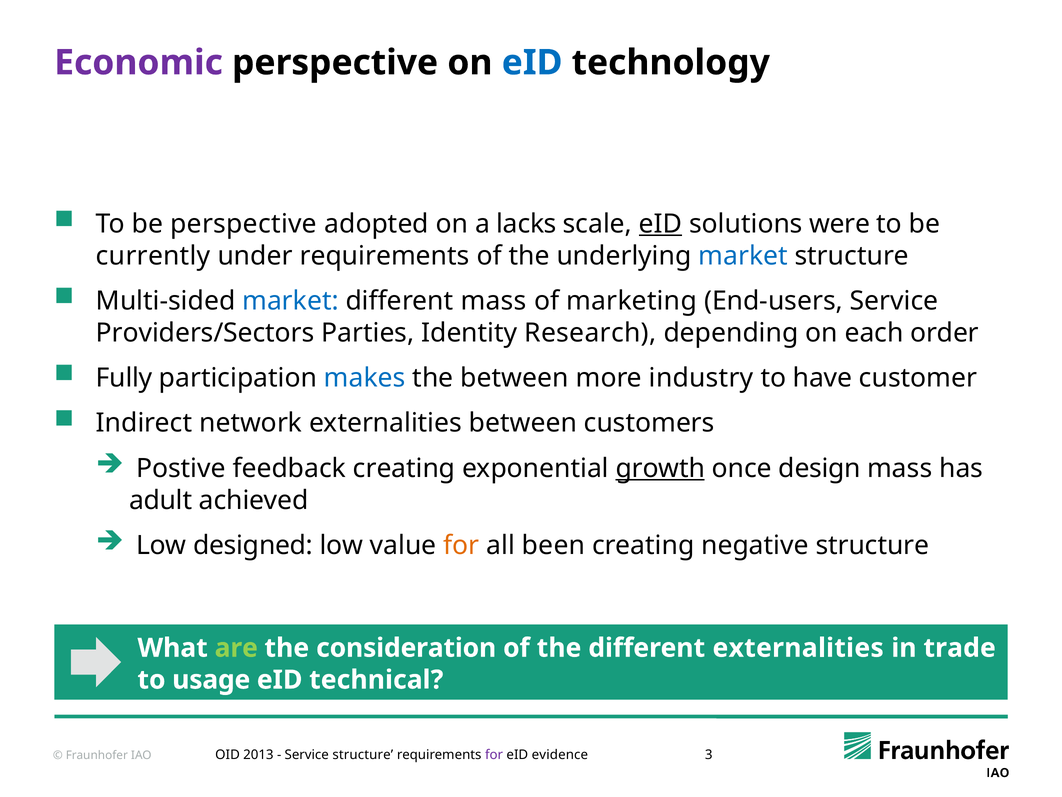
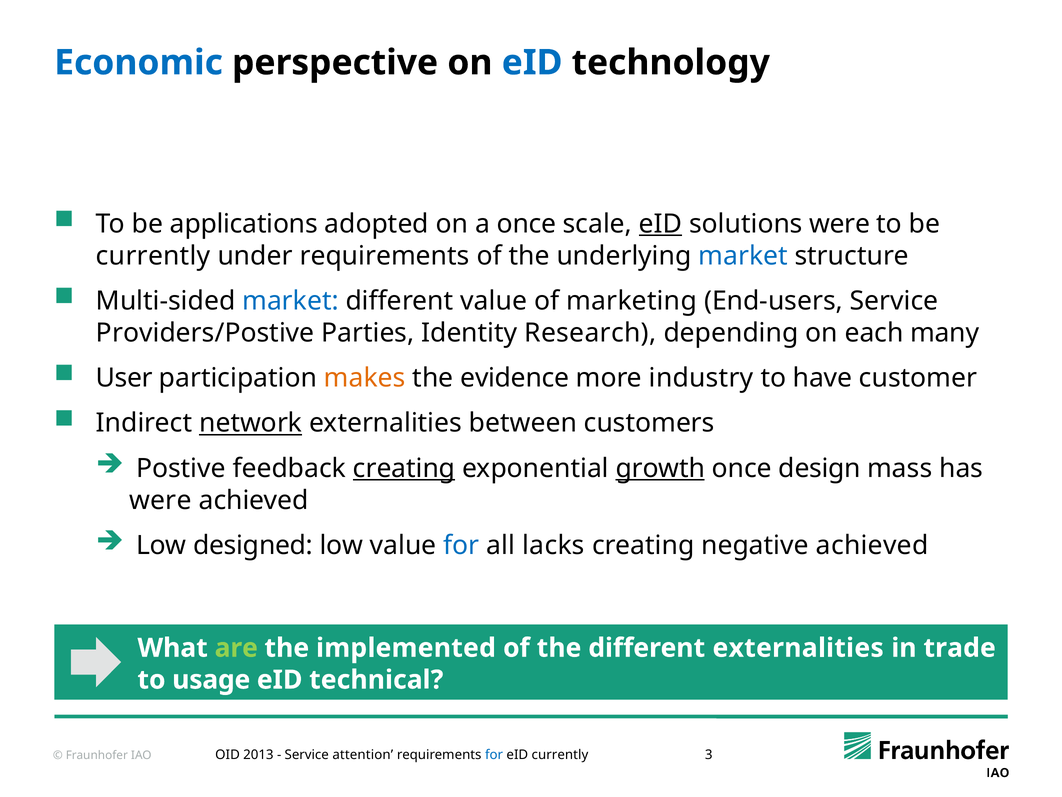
Economic colour: purple -> blue (139, 63)
be perspective: perspective -> applications (244, 224)
a lacks: lacks -> once (527, 224)
different mass: mass -> value (494, 301)
Providers/Sectors: Providers/Sectors -> Providers/Postive (205, 333)
order: order -> many (945, 333)
Fully: Fully -> User (124, 378)
makes colour: blue -> orange (365, 378)
the between: between -> evidence (515, 378)
network underline: none -> present (251, 423)
creating underline: none -> present (404, 468)
adult: adult -> were (160, 500)
for colour: orange -> blue (461, 545)
been: been -> lacks (553, 545)
negative structure: structure -> achieved (872, 545)
consideration: consideration -> implemented (406, 648)
Service structure: structure -> attention (363, 754)
for colour: purple -> blue (494, 754)
eID evidence: evidence -> currently (560, 754)
